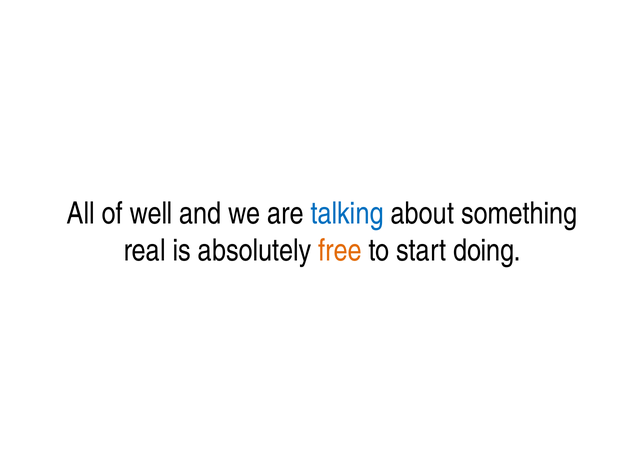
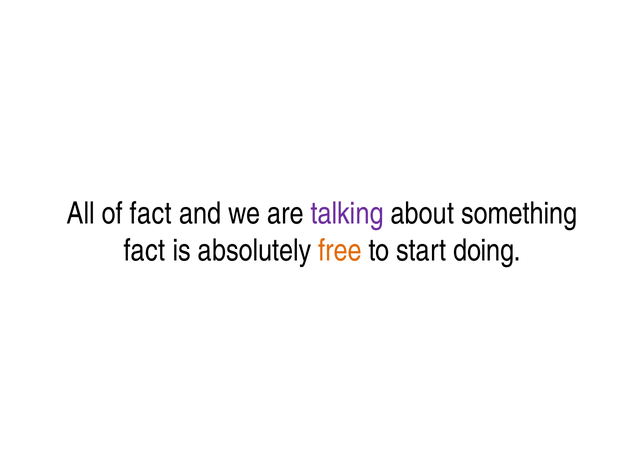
of well: well -> fact (151, 214)
talking colour: blue -> purple (347, 214)
real: real -> fact (144, 251)
